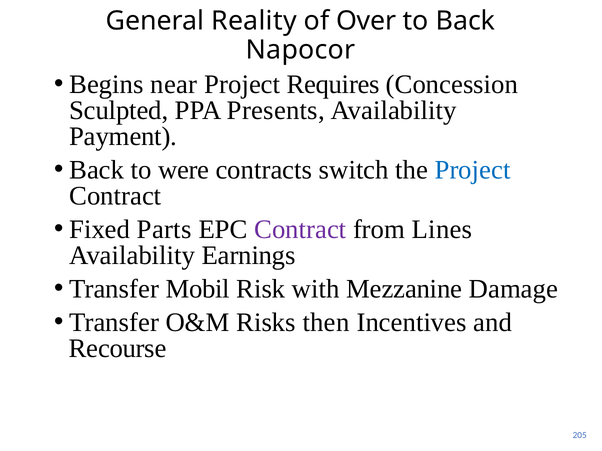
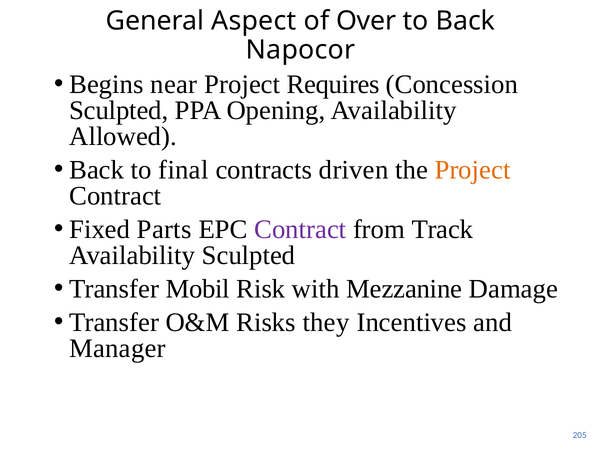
Reality: Reality -> Aspect (254, 21)
Presents: Presents -> Opening (276, 111)
Payment: Payment -> Allowed (123, 137)
were: were -> final (183, 170)
switch: switch -> driven (354, 170)
Project colour: blue -> orange (473, 170)
Lines: Lines -> Track (442, 230)
Availability Earnings: Earnings -> Sculpted (249, 256)
then: then -> they (326, 323)
Recourse: Recourse -> Manager (117, 349)
